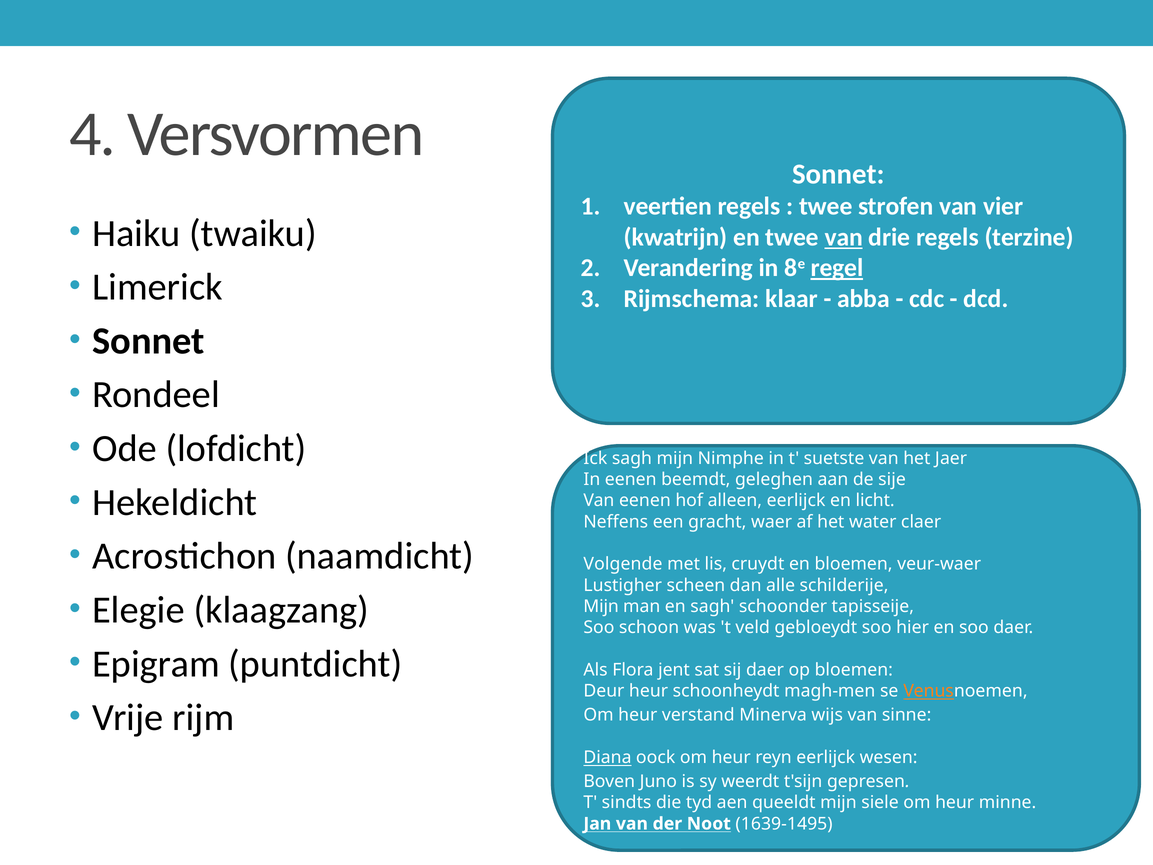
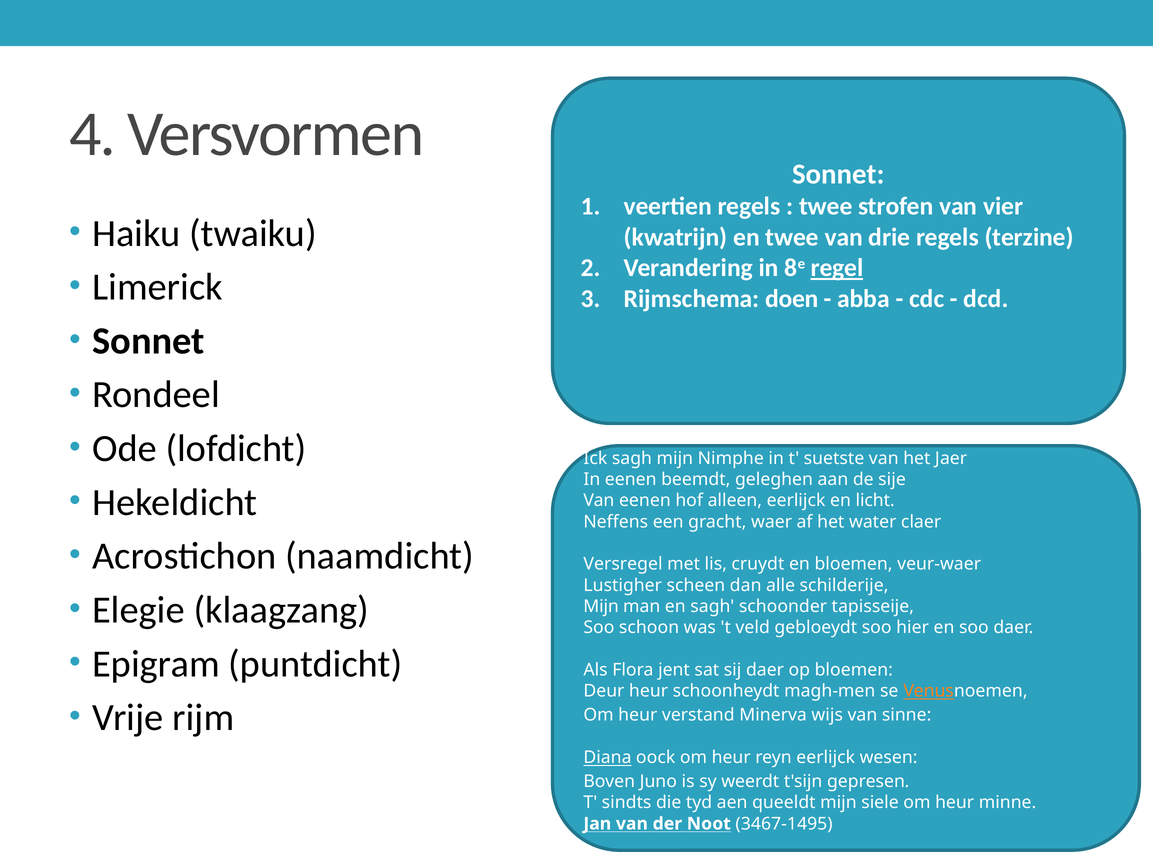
van underline: present -> none (844, 237)
klaar: klaar -> doen (792, 299)
Volgende: Volgende -> Versregel (623, 564)
1639-1495: 1639-1495 -> 3467-1495 (784, 823)
